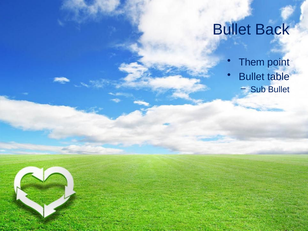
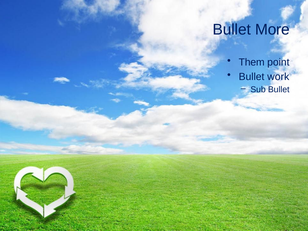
Back: Back -> More (272, 30)
table: table -> work (278, 77)
